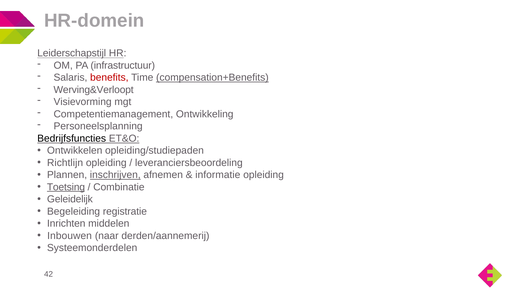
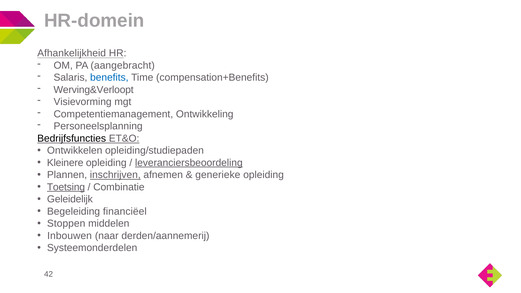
Leiderschapstijl: Leiderschapstijl -> Afhankelijkheid (72, 53)
infrastructuur: infrastructuur -> aangebracht (123, 65)
benefits colour: red -> blue (109, 78)
compensation+Benefits underline: present -> none (212, 78)
Richtlijn: Richtlijn -> Kleinere (65, 163)
leveranciersbeoordeling underline: none -> present (189, 163)
informatie: informatie -> generieke (218, 175)
registratie: registratie -> financiëel (125, 211)
Inrichten: Inrichten -> Stoppen (66, 224)
